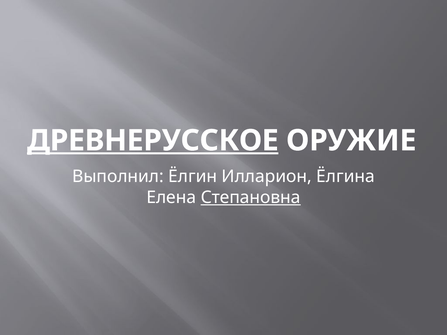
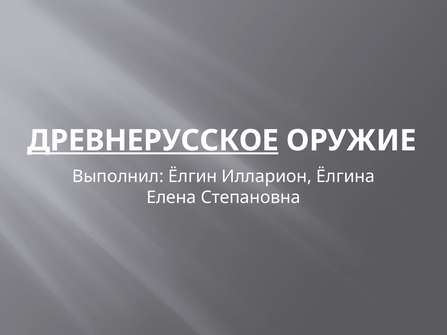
Степановна underline: present -> none (251, 198)
